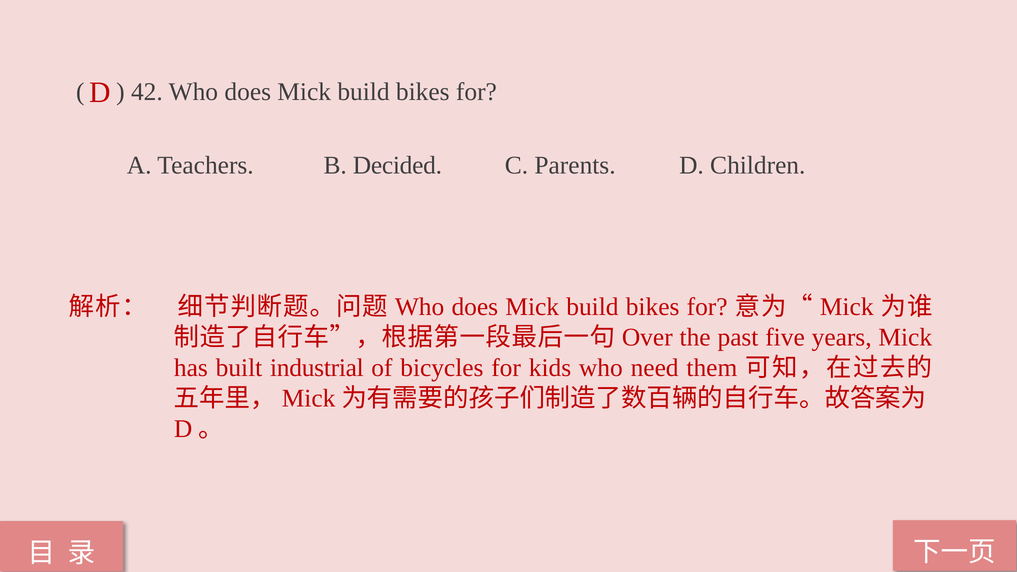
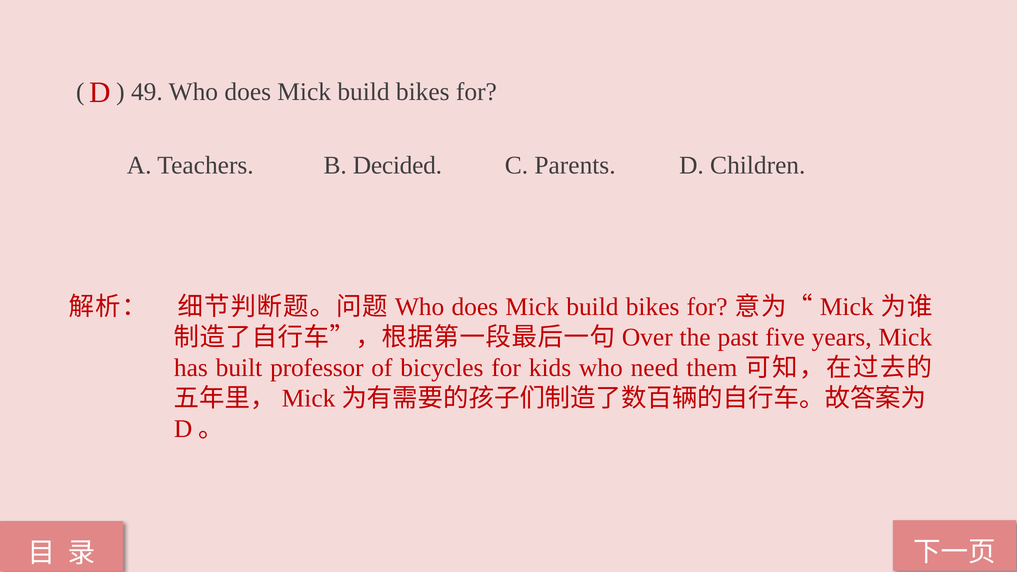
42: 42 -> 49 (147, 92)
industrial: industrial -> professor (317, 368)
